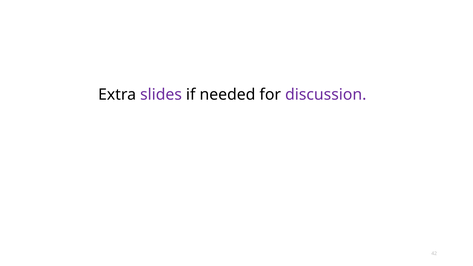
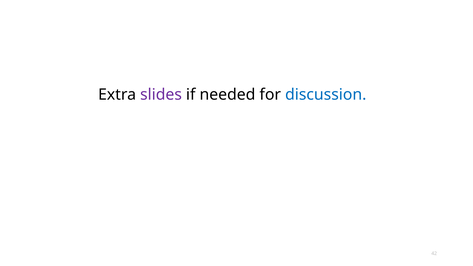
discussion colour: purple -> blue (326, 95)
